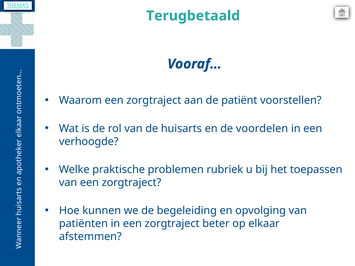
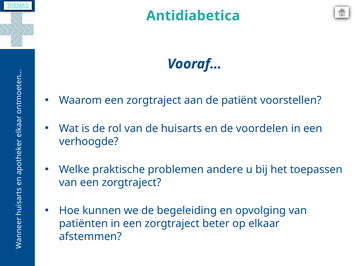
Terugbetaald: Terugbetaald -> Antidiabetica (193, 16)
rubriek: rubriek -> andere (225, 170)
